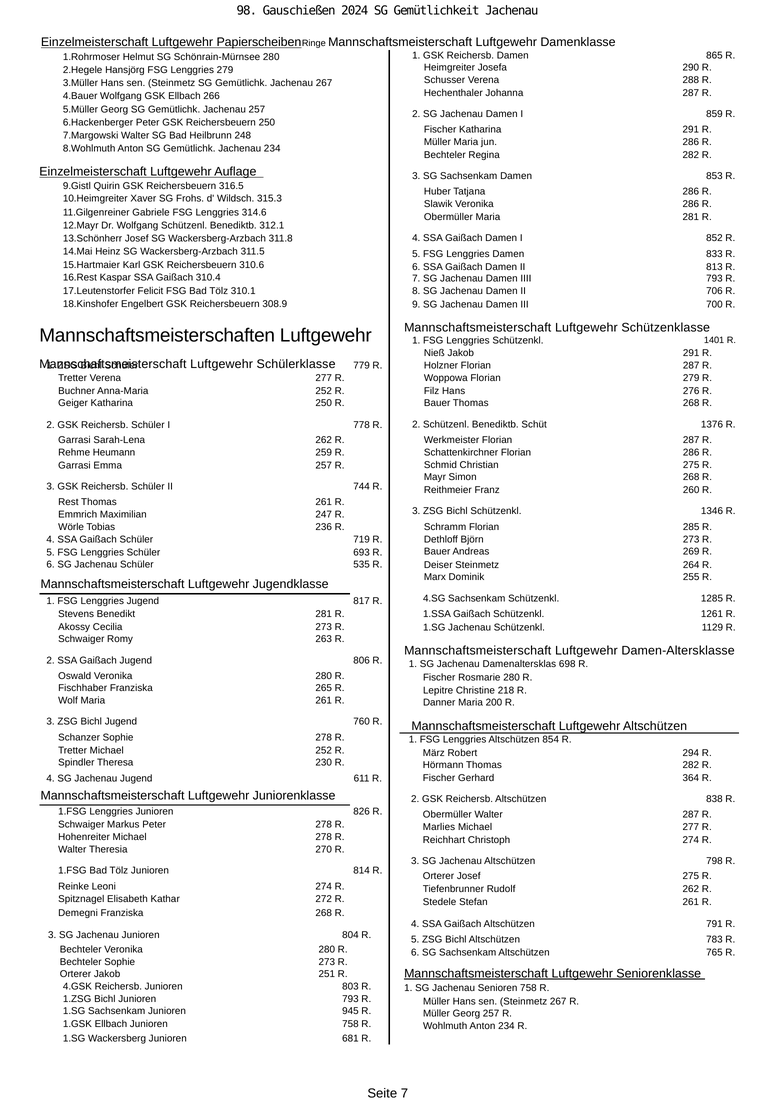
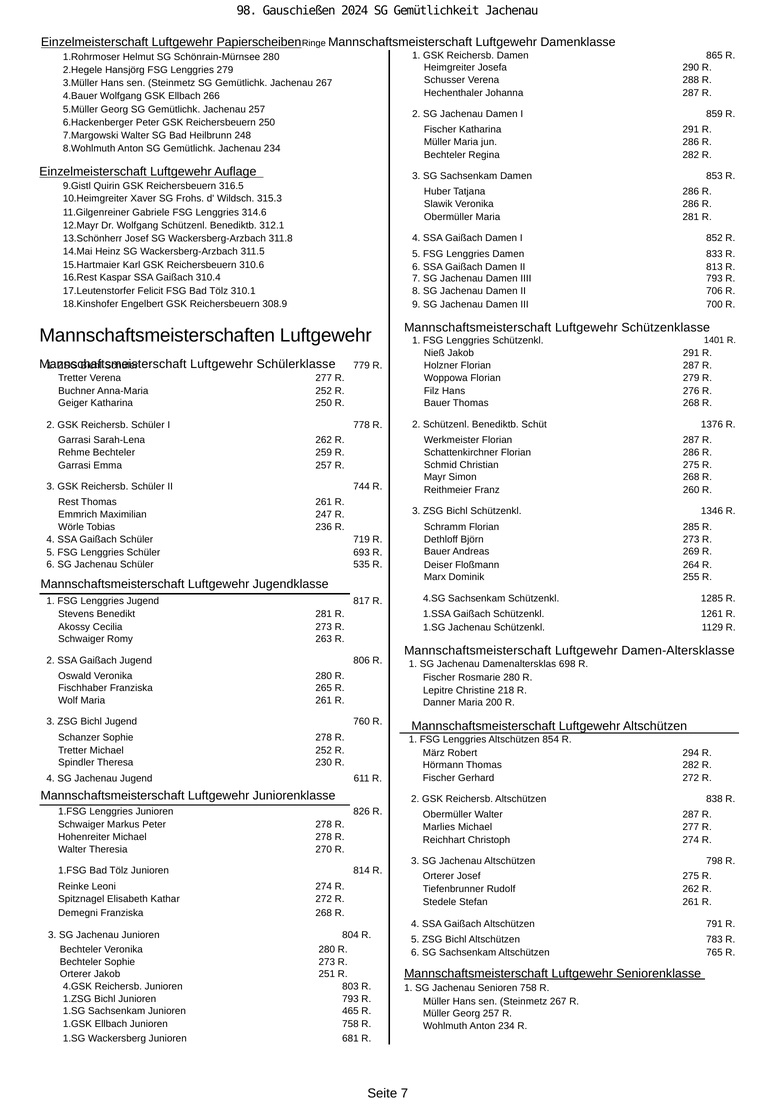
Rehme Heumann: Heumann -> Bechteler (114, 452)
Deiser Steinmetz: Steinmetz -> Floßmann (477, 565)
Gerhard 364: 364 -> 272 (691, 778)
945: 945 -> 465 (350, 1011)
